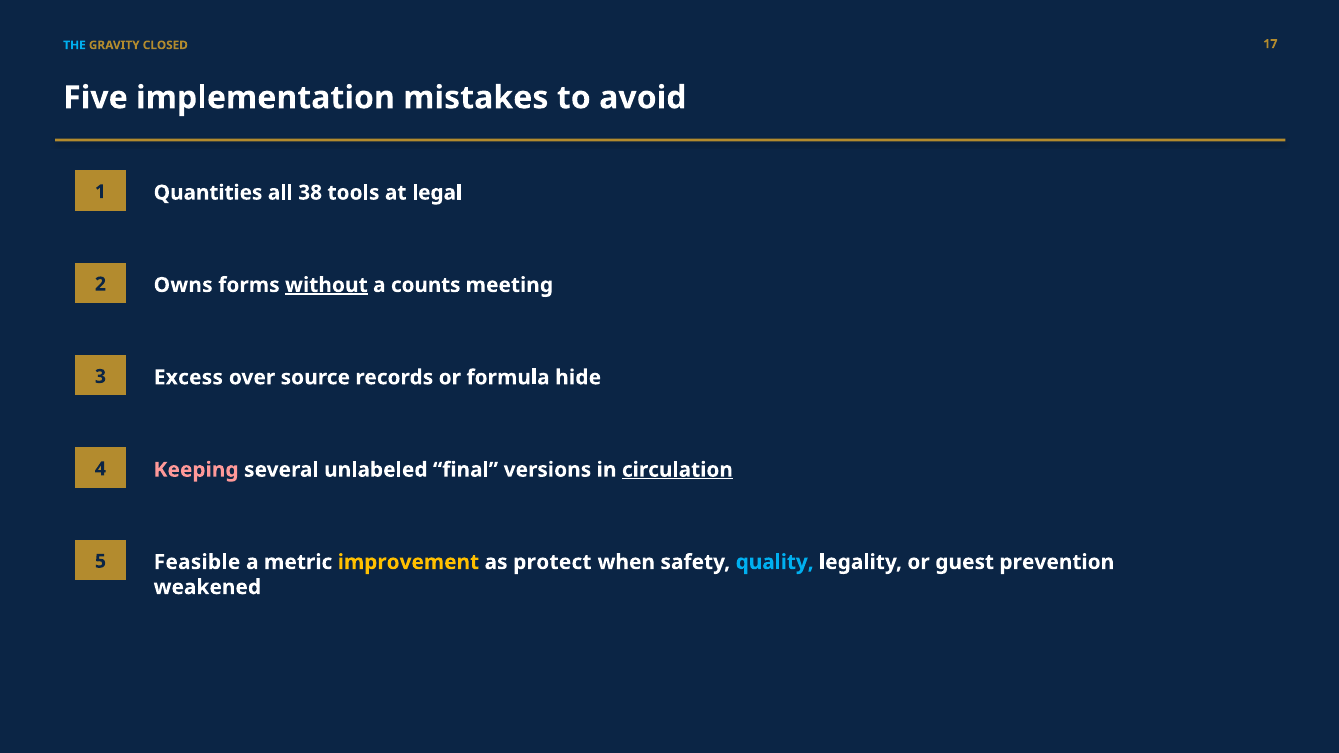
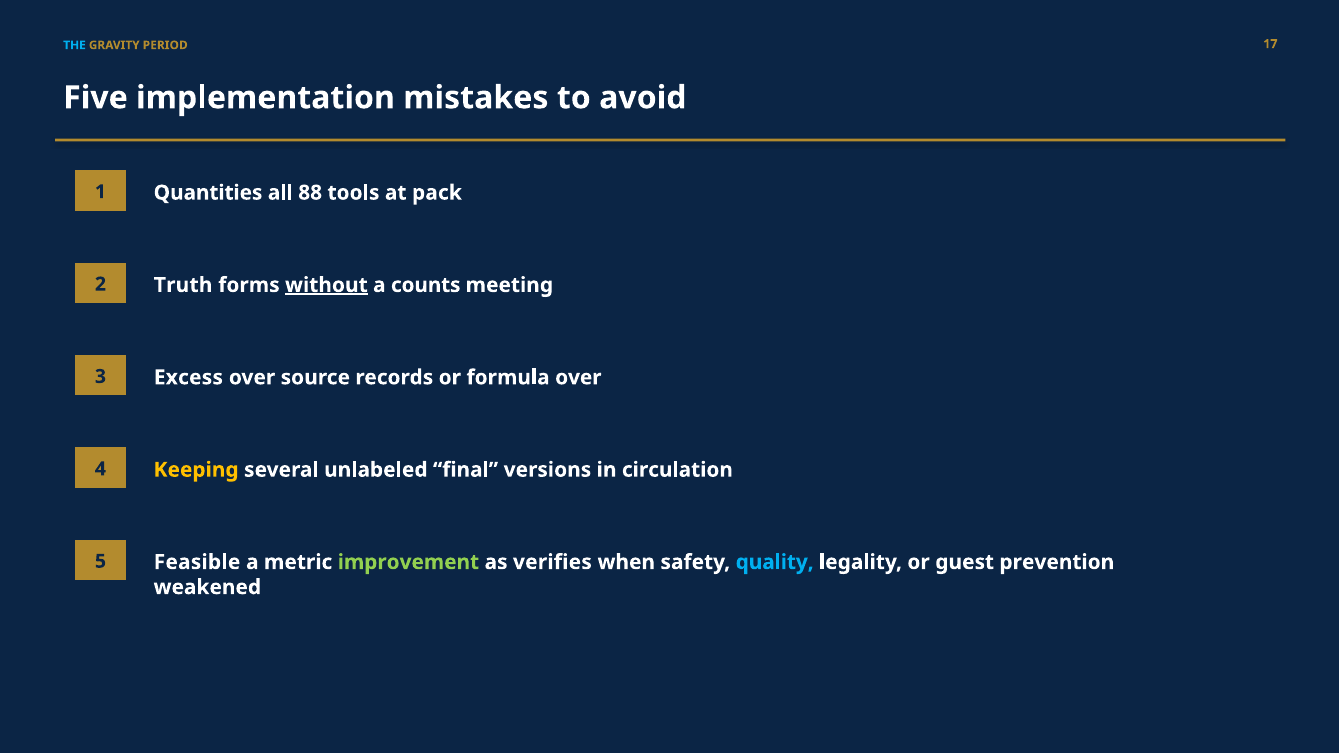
CLOSED: CLOSED -> PERIOD (165, 45)
38: 38 -> 88 (310, 193)
legal: legal -> pack (437, 193)
Owns: Owns -> Truth (183, 285)
formula hide: hide -> over (578, 378)
Keeping colour: pink -> yellow (196, 470)
circulation underline: present -> none (677, 470)
improvement colour: yellow -> light green (408, 562)
protect: protect -> verifies (552, 562)
